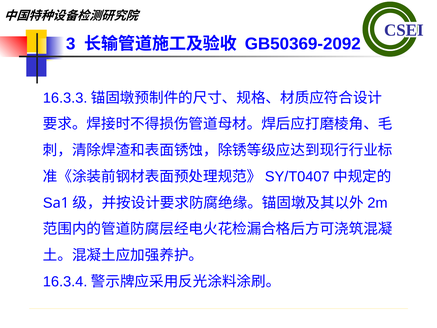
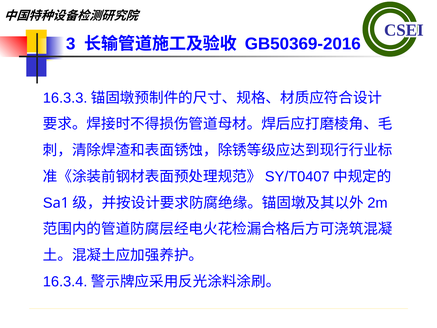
GB50369-2092: GB50369-2092 -> GB50369-2016 (303, 44)
